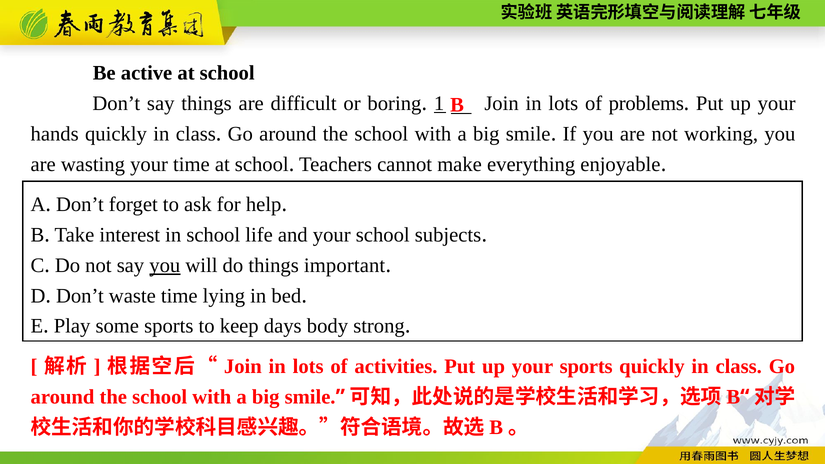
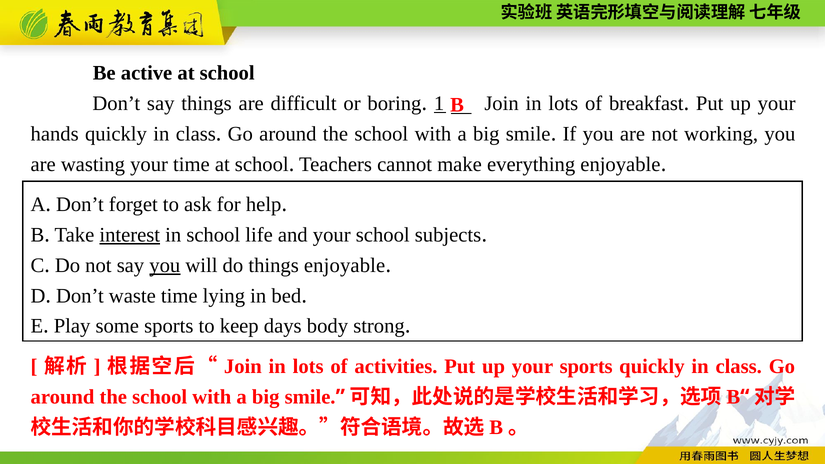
problems: problems -> breakfast (646, 104)
interest underline: none -> present (130, 235)
things important: important -> enjoyable (345, 265)
